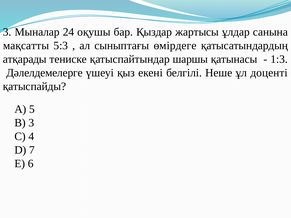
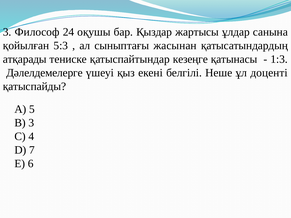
Мыналар: Мыналар -> Философ (37, 32)
мақсатты: мақсатты -> қойылған (26, 46)
өмірдеге: өмірдеге -> жасынан (175, 46)
шаршы: шаршы -> кезеңге (190, 59)
